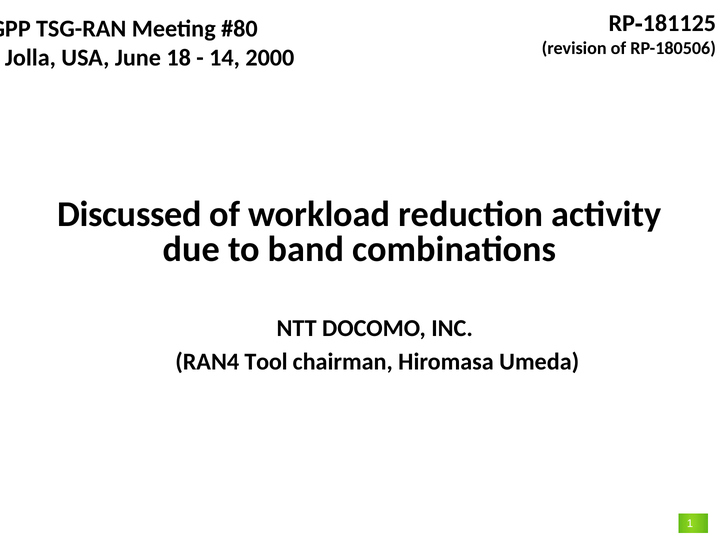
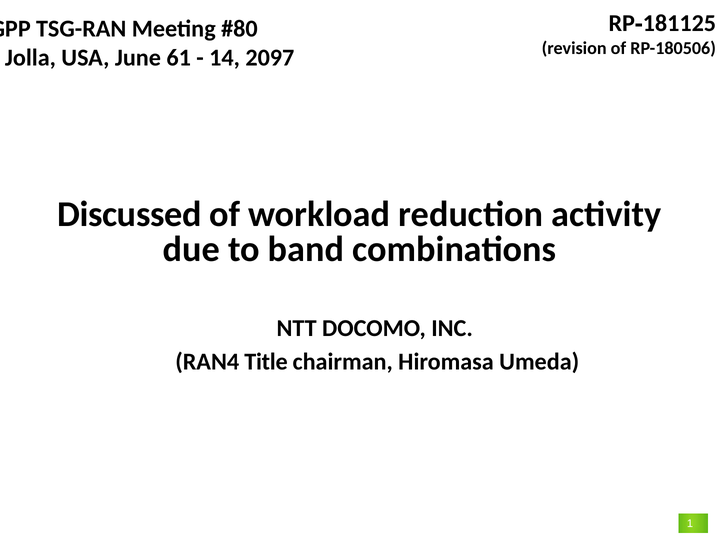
18: 18 -> 61 (179, 58)
2000: 2000 -> 2097 (270, 58)
Tool: Tool -> Title (266, 362)
